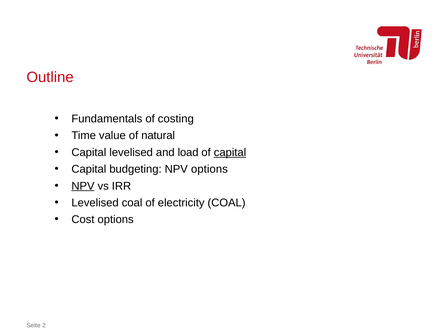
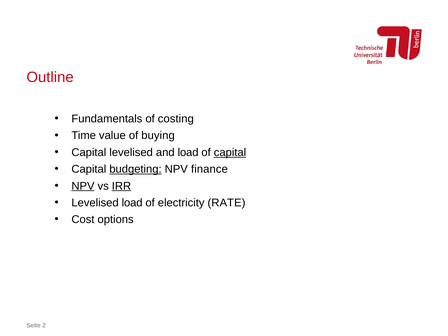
natural: natural -> buying (158, 136)
budgeting underline: none -> present (135, 169)
NPV options: options -> finance (209, 169)
IRR underline: none -> present (121, 186)
Levelised coal: coal -> load (132, 203)
electricity COAL: COAL -> RATE (226, 203)
